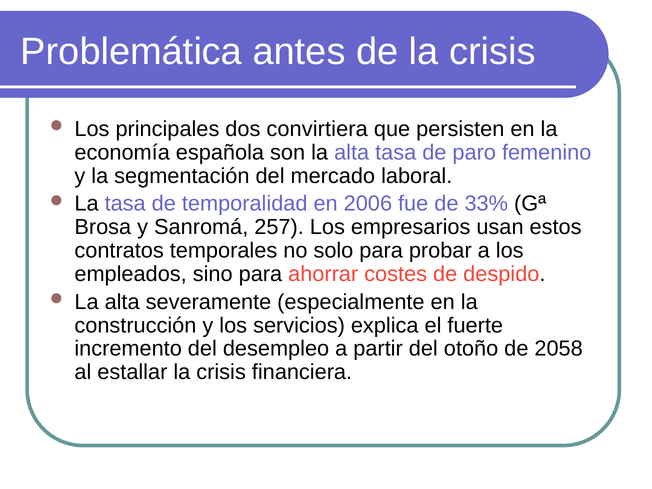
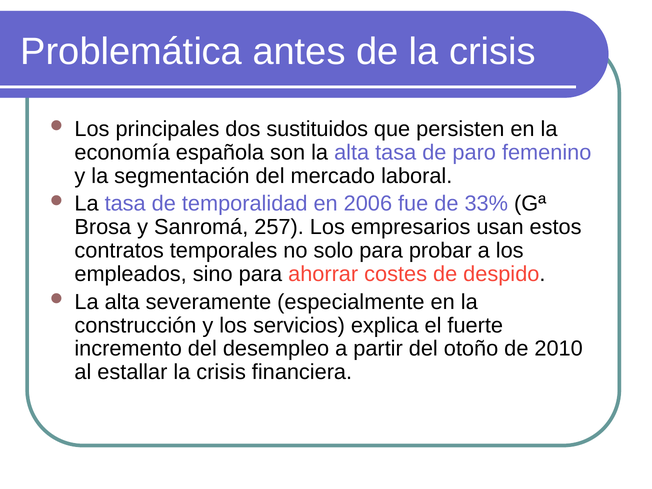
convirtiera: convirtiera -> sustituidos (317, 129)
2058: 2058 -> 2010 (559, 349)
